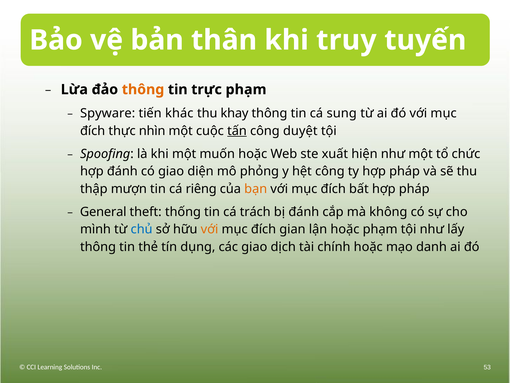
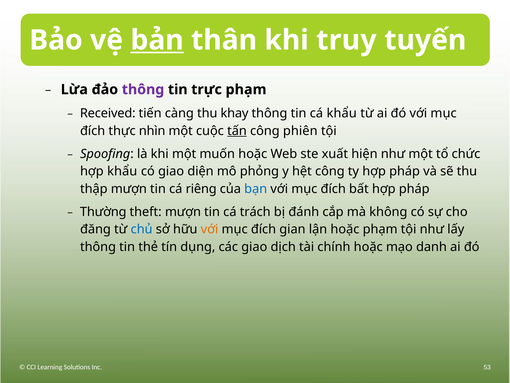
bản underline: none -> present (157, 40)
thông colour: orange -> purple (143, 89)
Spyware: Spyware -> Received (108, 113)
khác: khác -> càng (179, 113)
cá sung: sung -> khẩu (342, 113)
duyệt: duyệt -> phiên (300, 131)
hợp đánh: đánh -> khẩu (122, 171)
bạn colour: orange -> blue (256, 189)
General: General -> Thường (103, 212)
theft thống: thống -> mượn (183, 212)
mình: mình -> đăng (95, 229)
